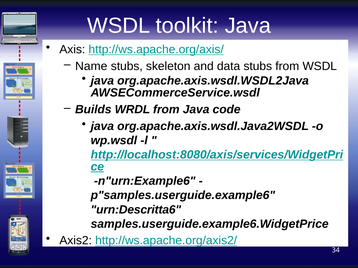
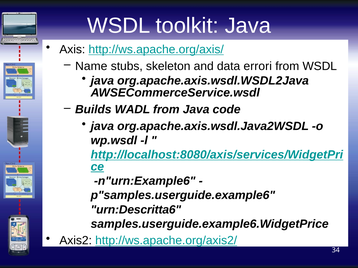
data stubs: stubs -> errori (258, 66)
WRDL: WRDL -> WADL (132, 110)
